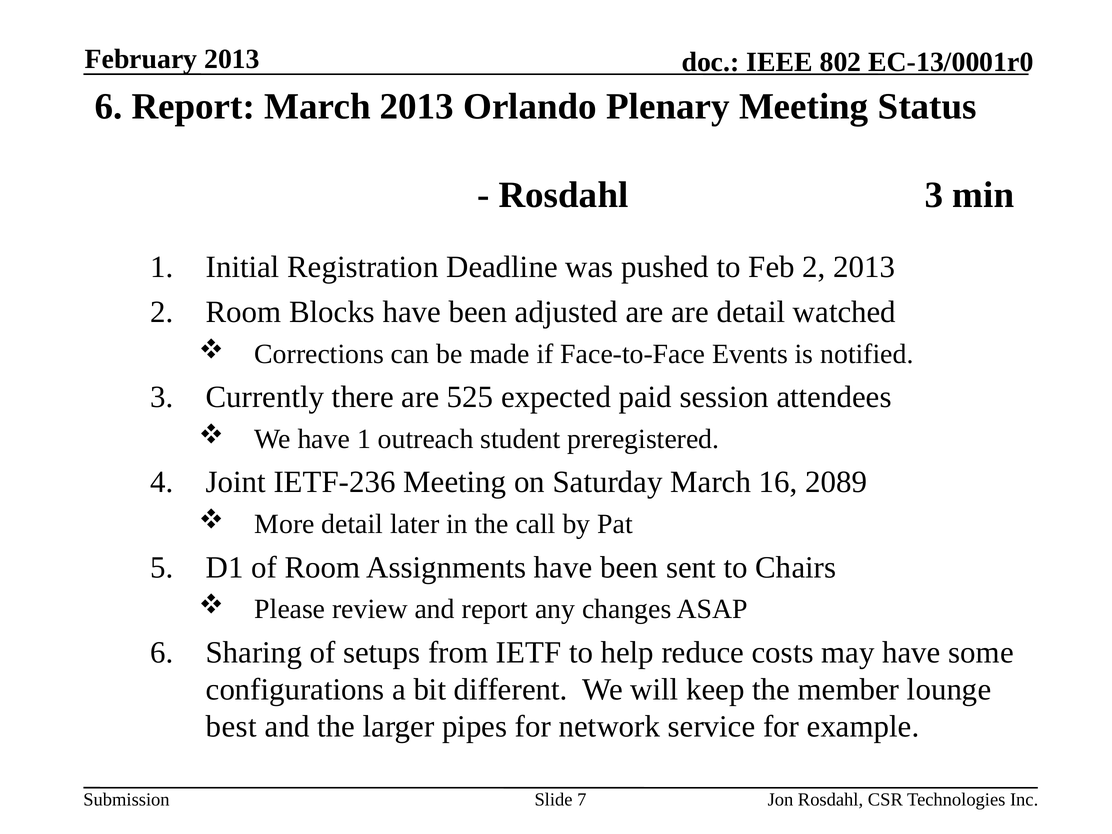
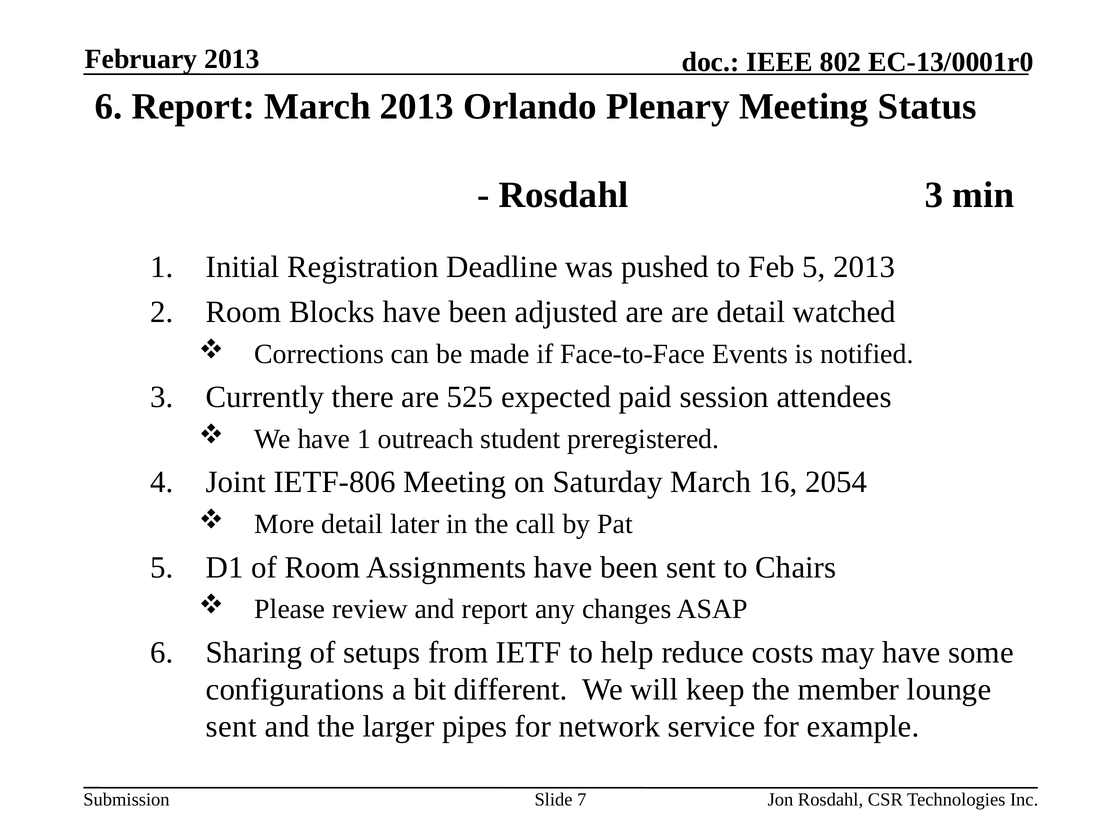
Feb 2: 2 -> 5 (814, 267)
IETF-236: IETF-236 -> IETF-806 (335, 482)
2089: 2089 -> 2054 (836, 482)
best: best -> sent (231, 727)
